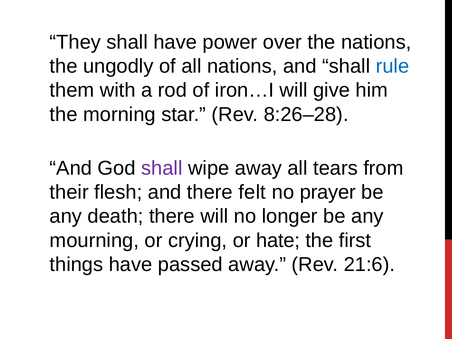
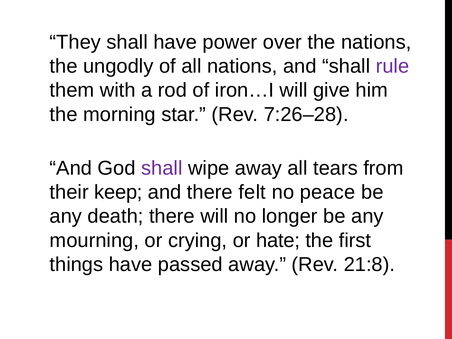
rule colour: blue -> purple (393, 66)
8:26–28: 8:26–28 -> 7:26–28 (306, 114)
flesh: flesh -> keep (118, 192)
prayer: prayer -> peace (328, 192)
21:6: 21:6 -> 21:8 (369, 265)
